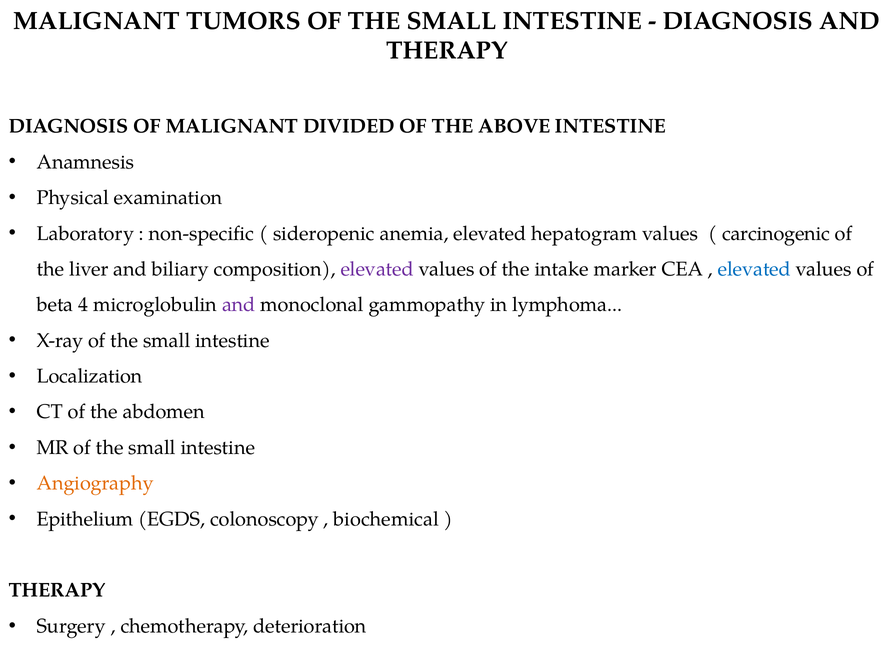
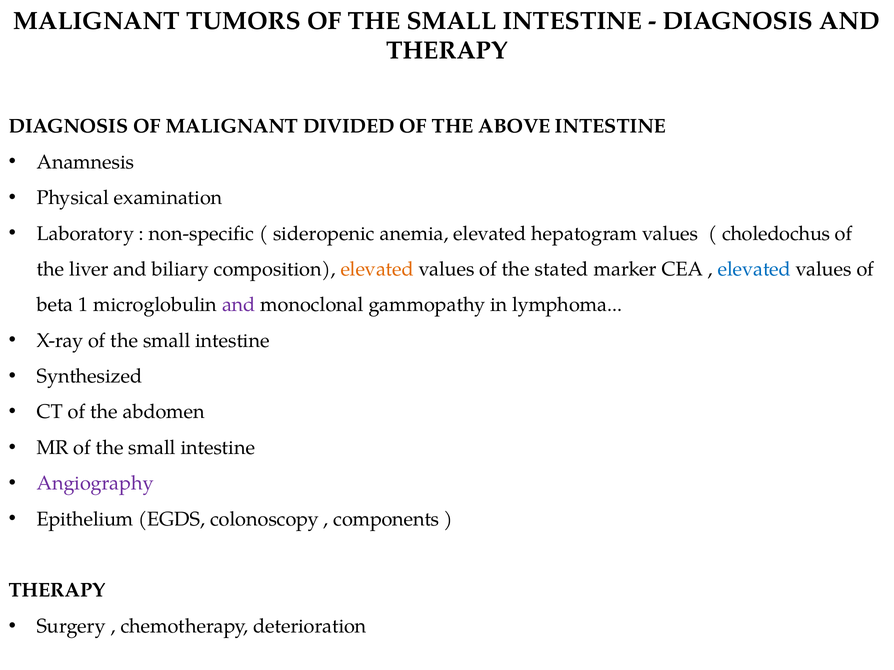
carcinogenic: carcinogenic -> choledochus (776, 234)
elevated colour: purple -> orange (377, 269)
intake: intake -> stated (562, 269)
4: 4 -> 1 (83, 305)
Localization: Localization -> Synthesized (90, 377)
Angiography colour: orange -> purple (95, 484)
biochemical: biochemical -> components (386, 519)
